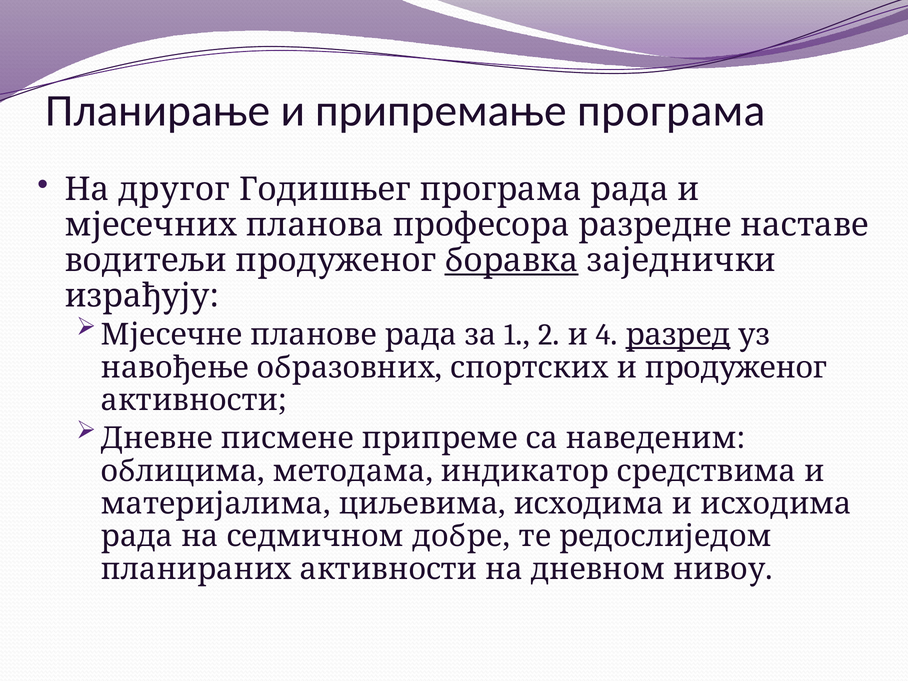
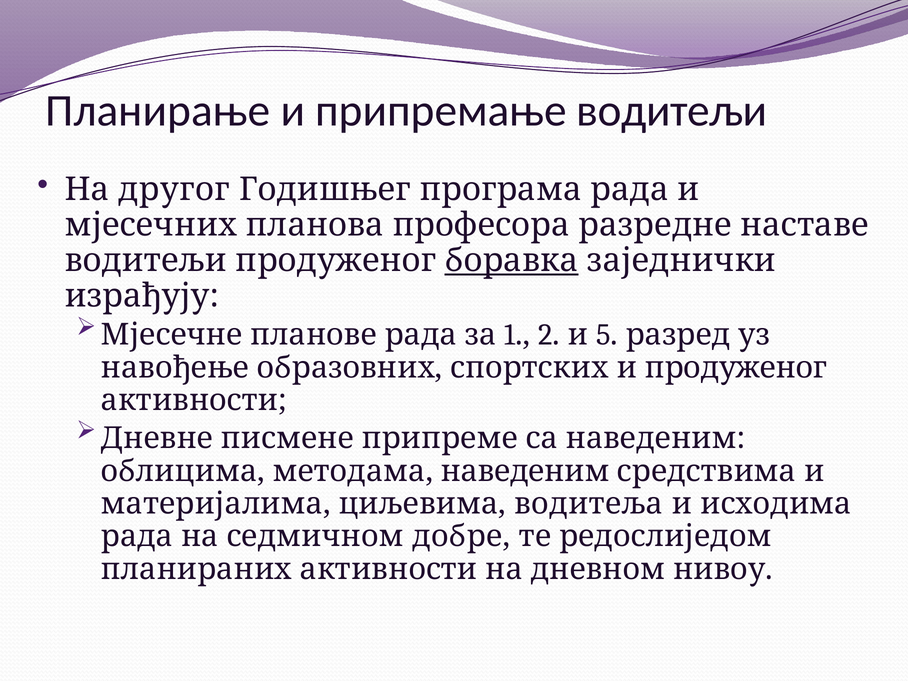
припремање програма: програма -> водитељи (672, 111)
4: 4 -> 5 (603, 335)
разред underline: present -> none (678, 335)
методама индикатор: индикатор -> наведеним (525, 471)
циљевима исходима: исходима -> водитеља (589, 504)
